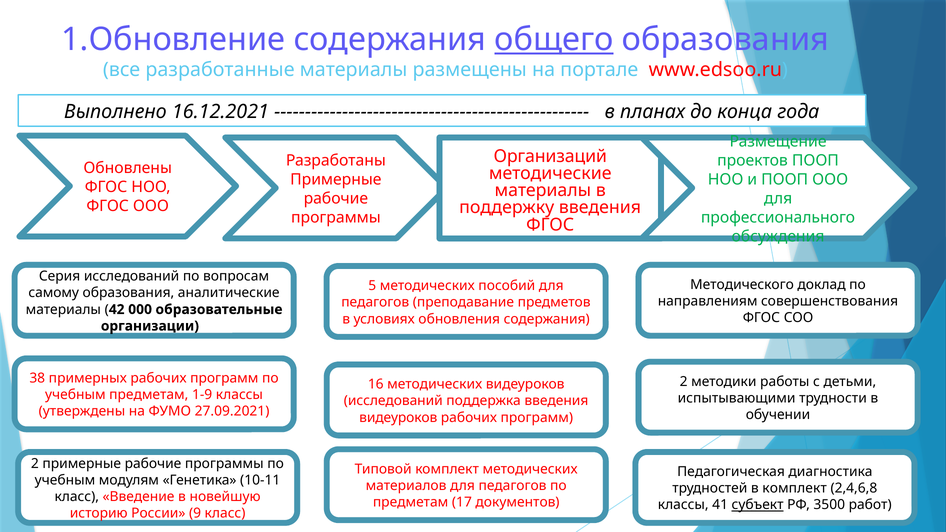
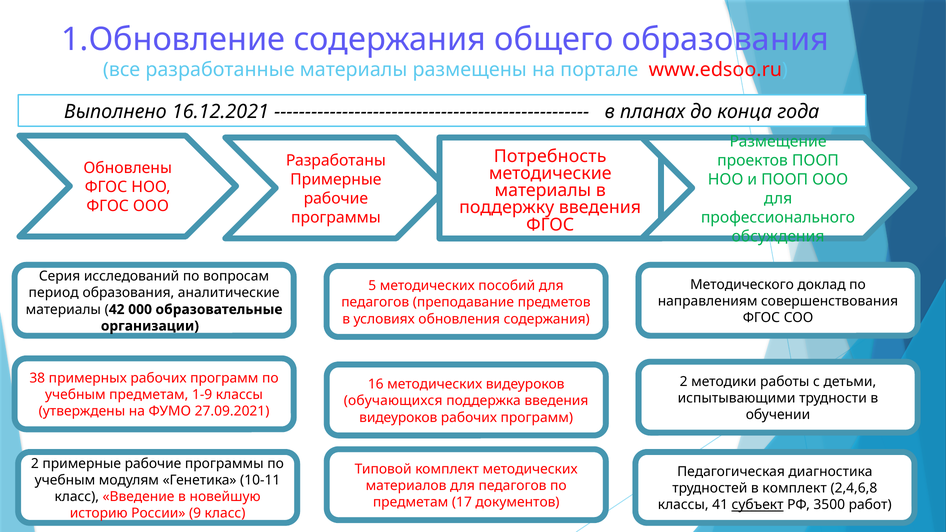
общего underline: present -> none (554, 40)
Организаций: Организаций -> Потребность (550, 157)
самому: самому -> период (54, 293)
исследований: исследований -> обучающихся (393, 401)
